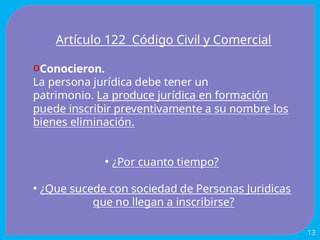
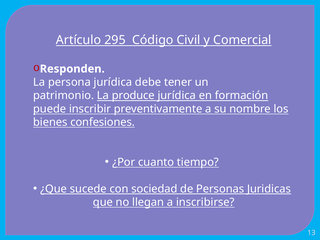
122: 122 -> 295 (115, 40)
Conocieron: Conocieron -> Responden (72, 69)
eliminación: eliminación -> confesiones (103, 122)
